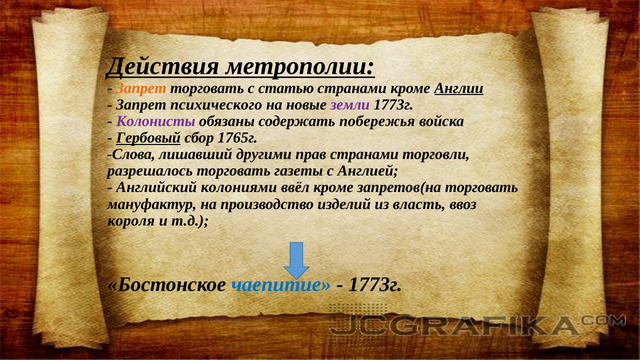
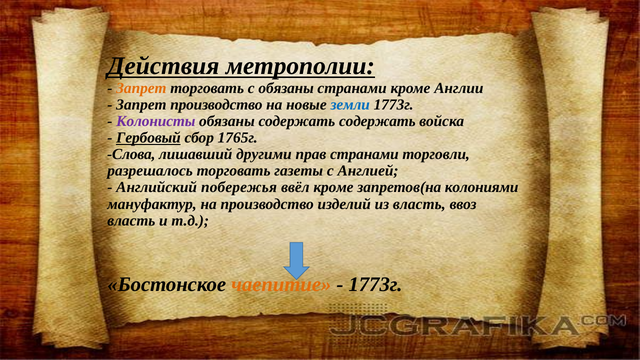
с статью: статью -> обязаны (286, 88)
Англии underline: present -> none (459, 88)
Запрет психического: психического -> производство (216, 105)
земли colour: purple -> blue (350, 105)
содержать побережья: побережья -> содержать (377, 121)
колониями: колониями -> побережья (239, 187)
запретов(на торговать: торговать -> колониями (482, 187)
короля: короля -> власть (131, 221)
чаепитие colour: blue -> orange (281, 285)
